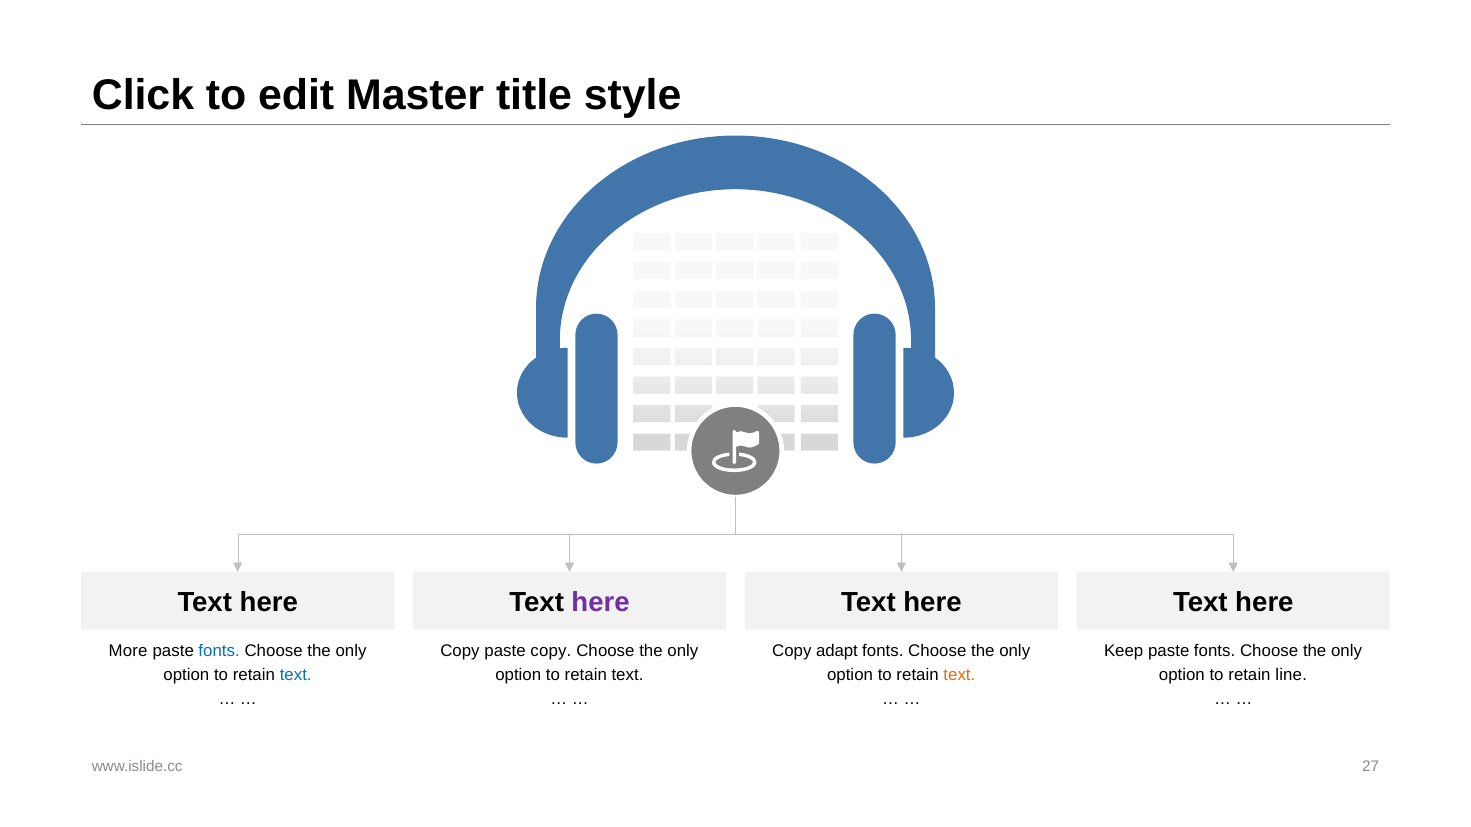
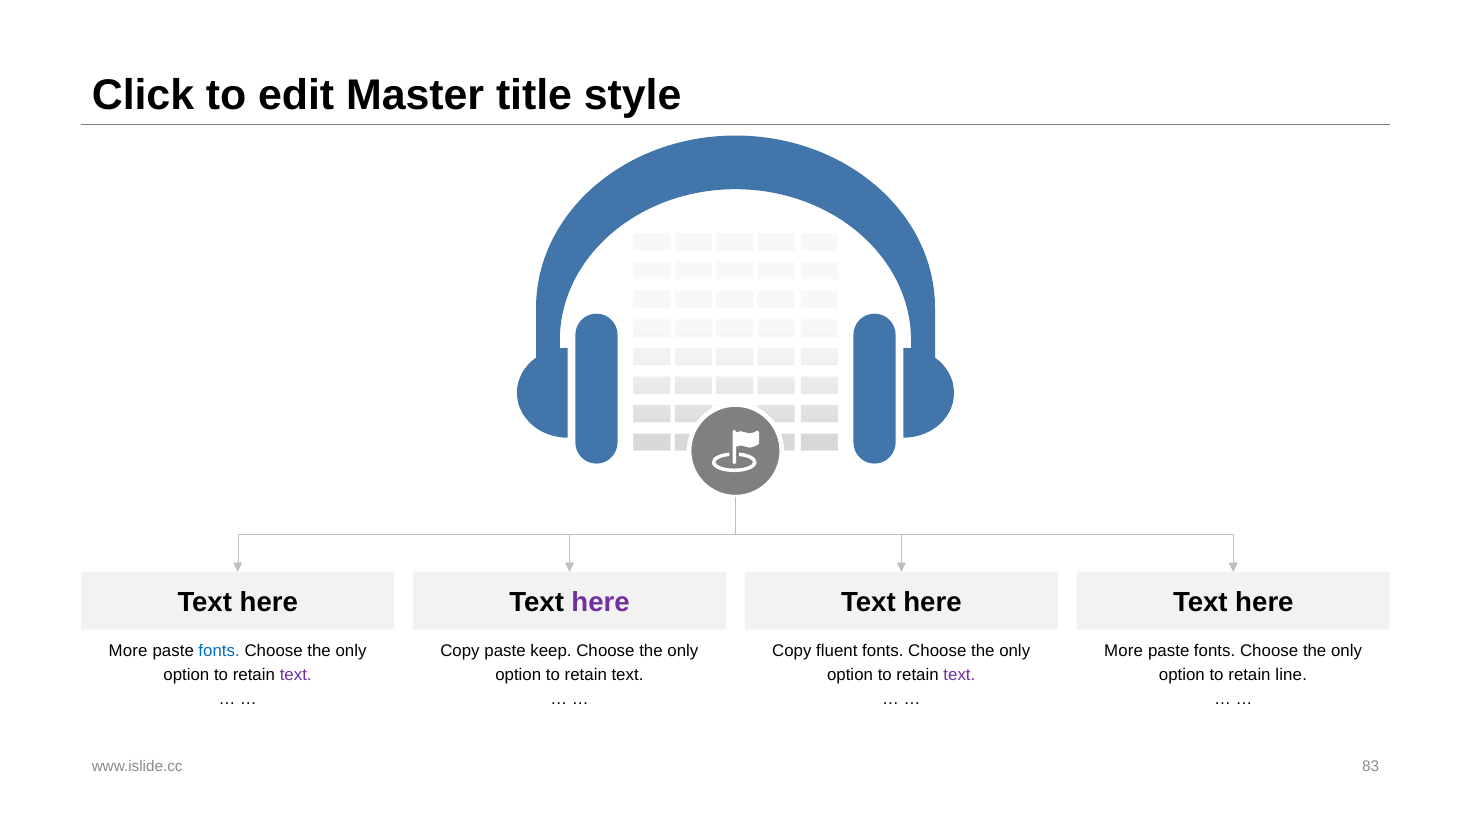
paste copy: copy -> keep (551, 651)
adapt: adapt -> fluent (837, 651)
Keep: Keep -> More (1124, 651)
text colour: blue -> purple (296, 675)
text colour: orange -> purple (959, 675)
27: 27 -> 83 (1371, 766)
